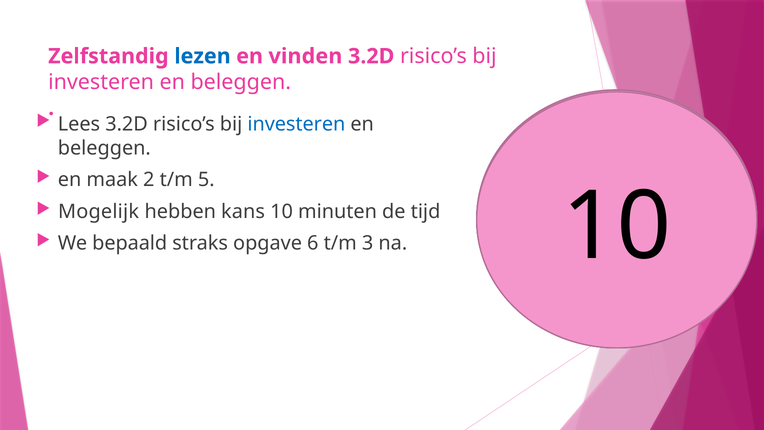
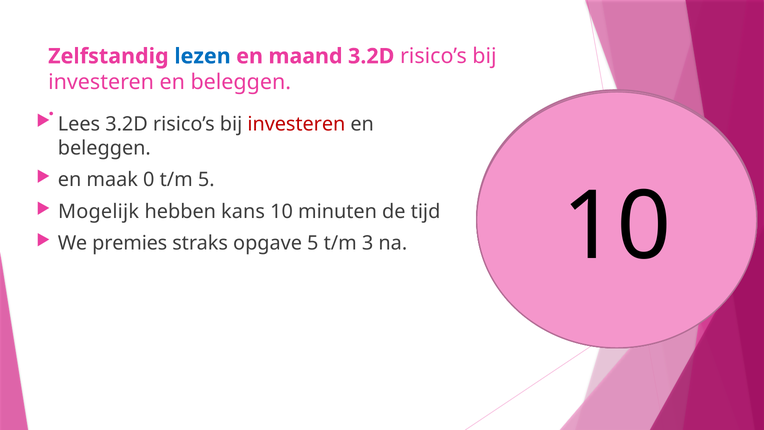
vinden: vinden -> maand (306, 56)
investeren colour: blue -> red (296, 124)
2: 2 -> 0 (149, 180)
bepaald: bepaald -> premies (130, 243)
opgave 6: 6 -> 5 (313, 243)
